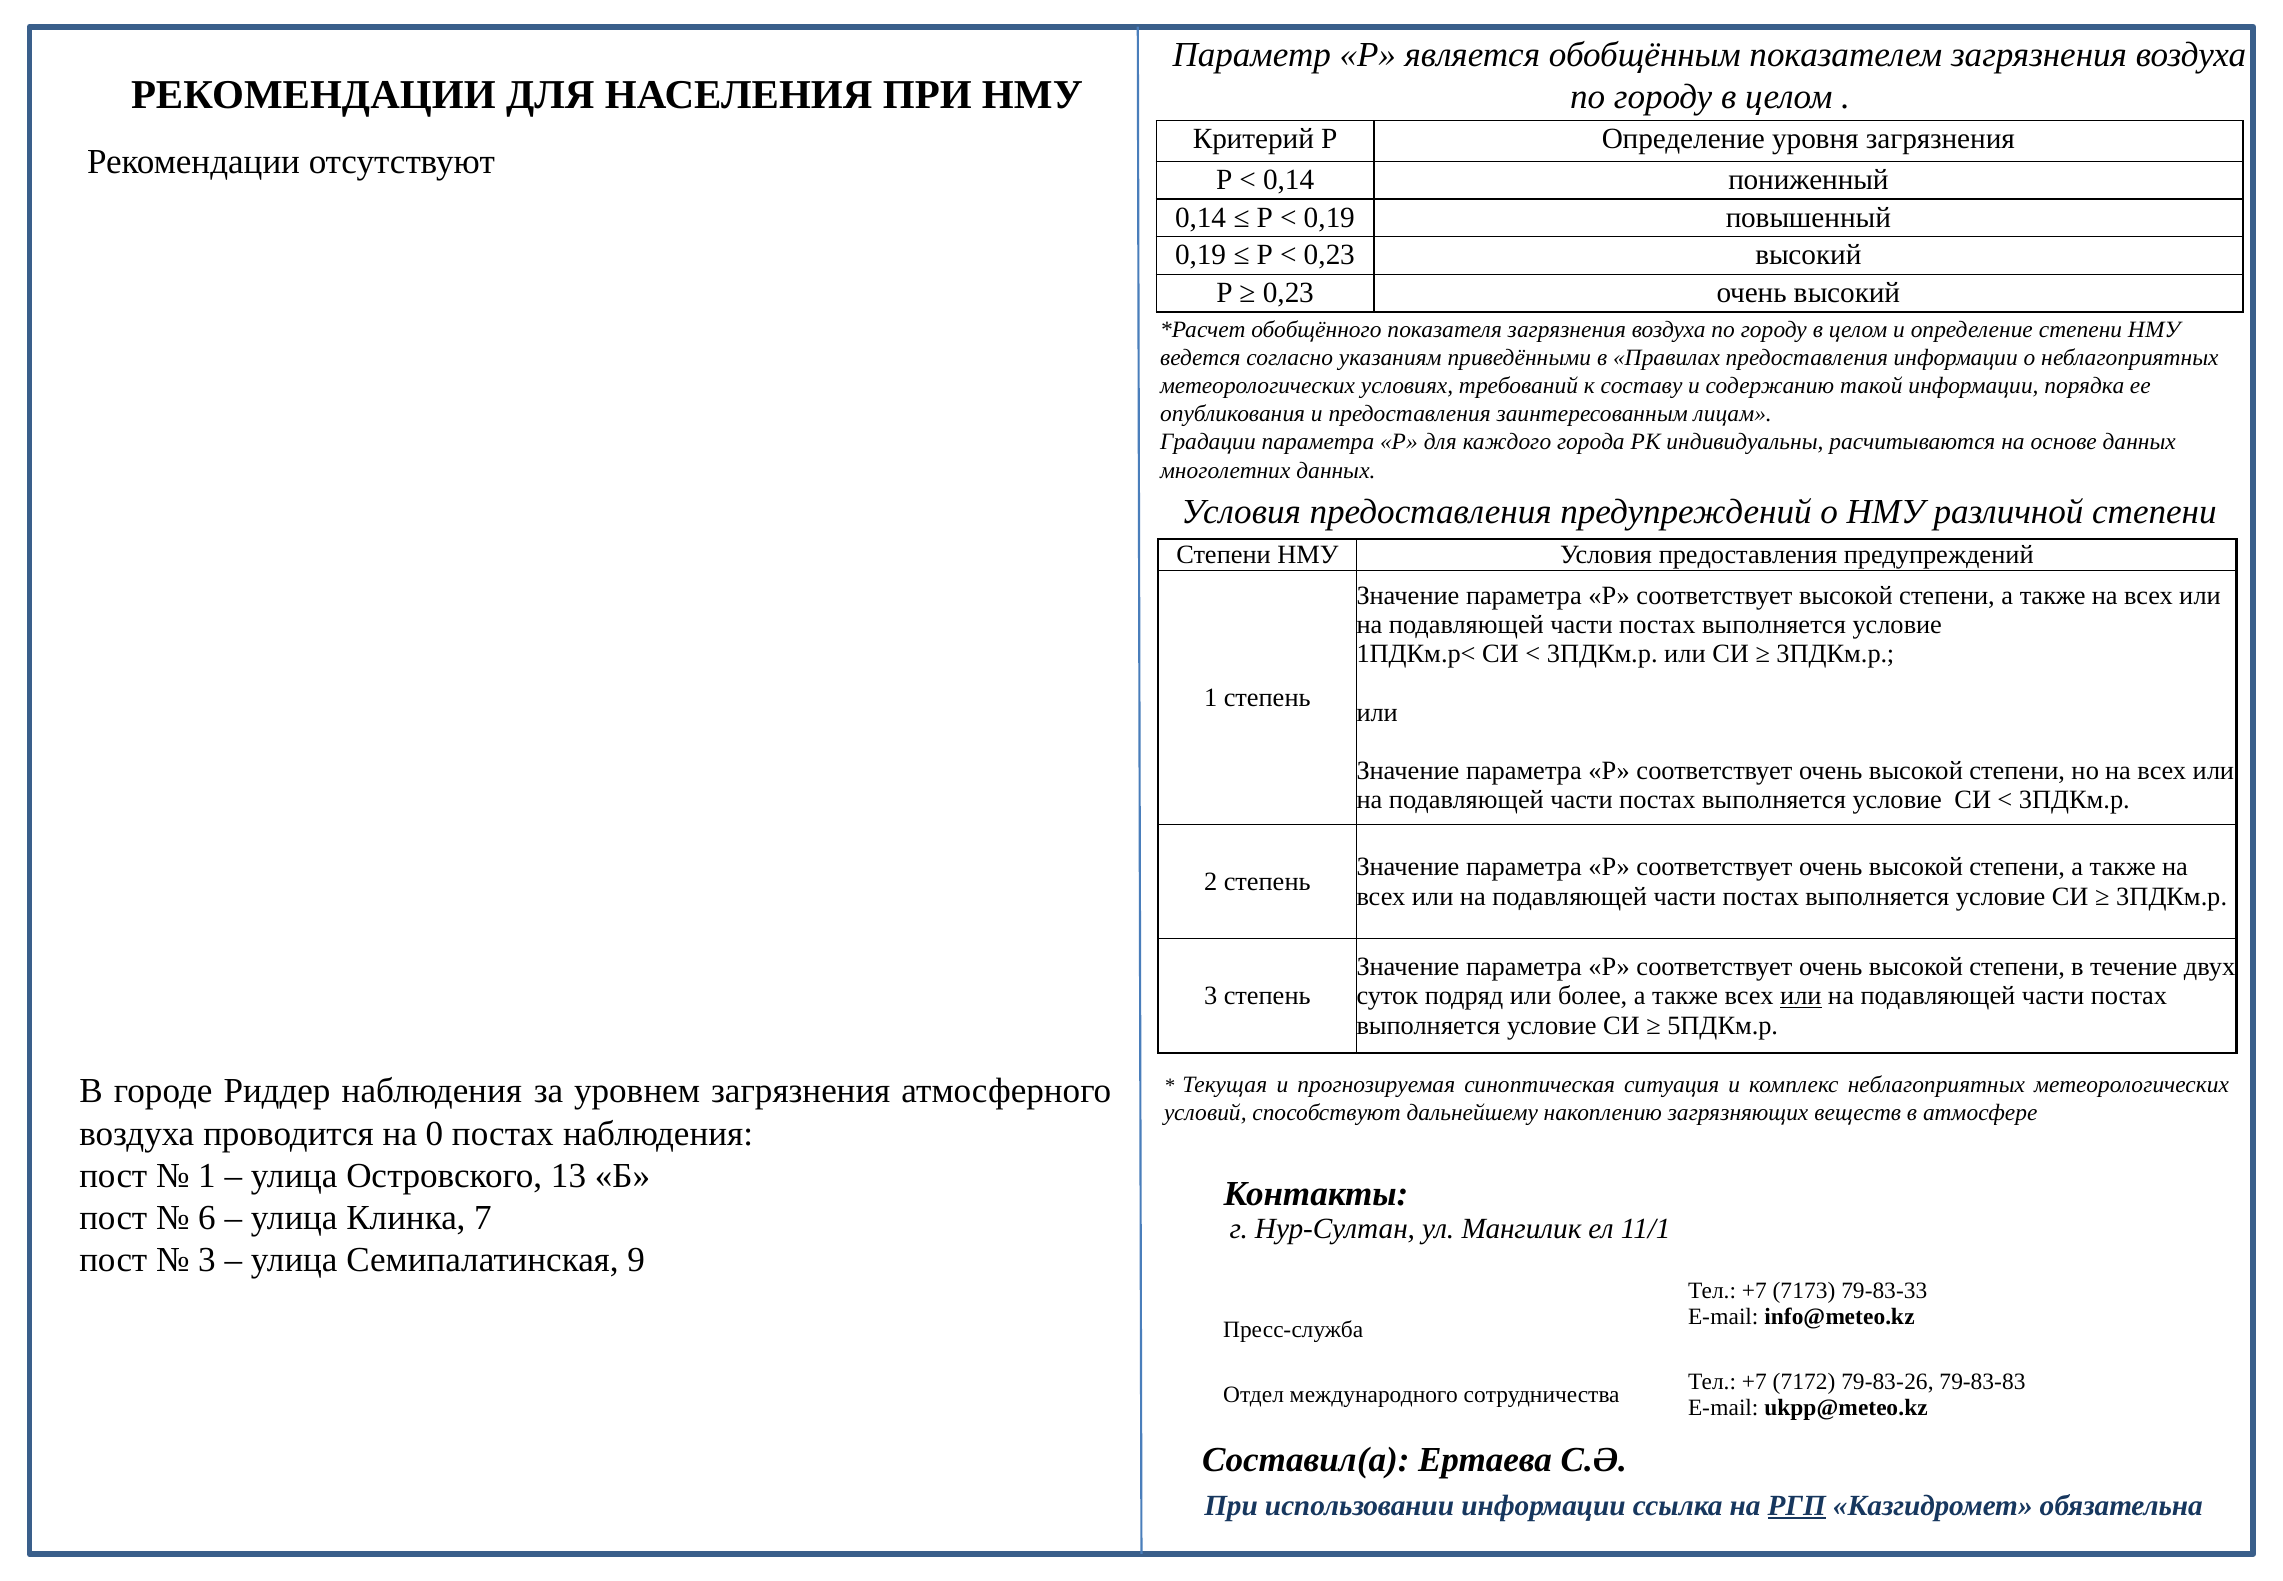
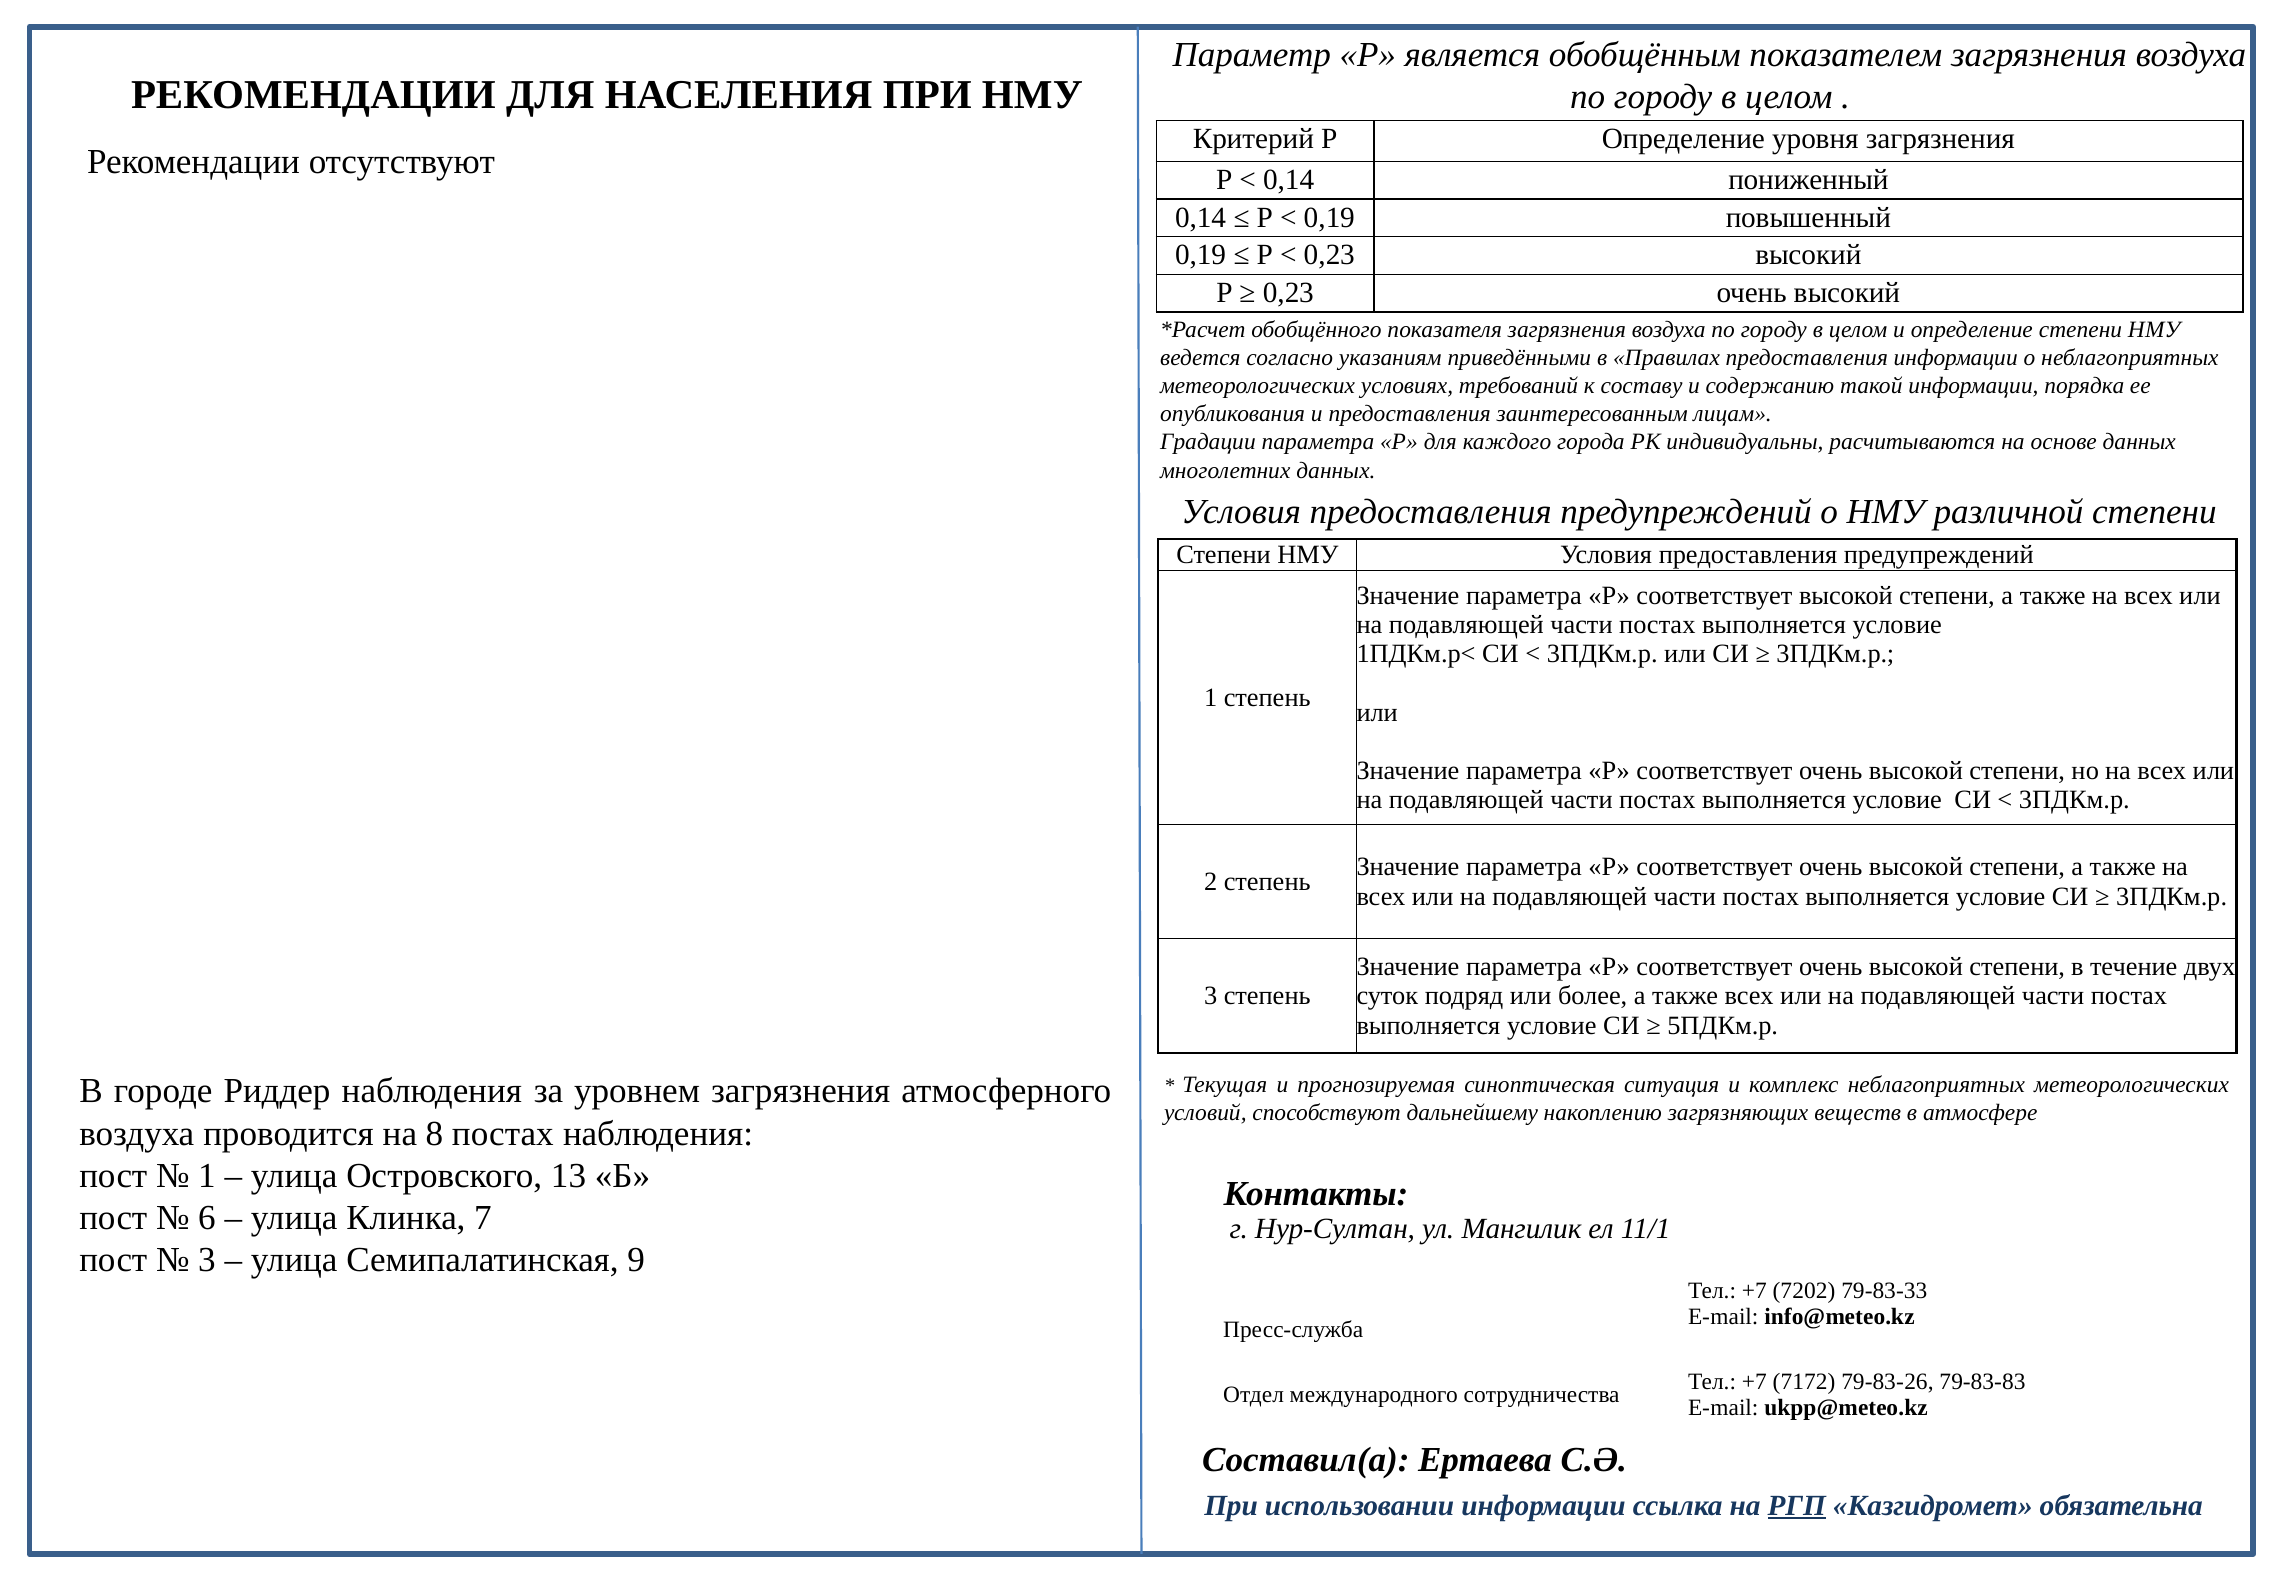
или underline: present -> none (1801, 996)
0: 0 -> 8 (434, 1133)
7173: 7173 -> 7202 (1804, 1290)
